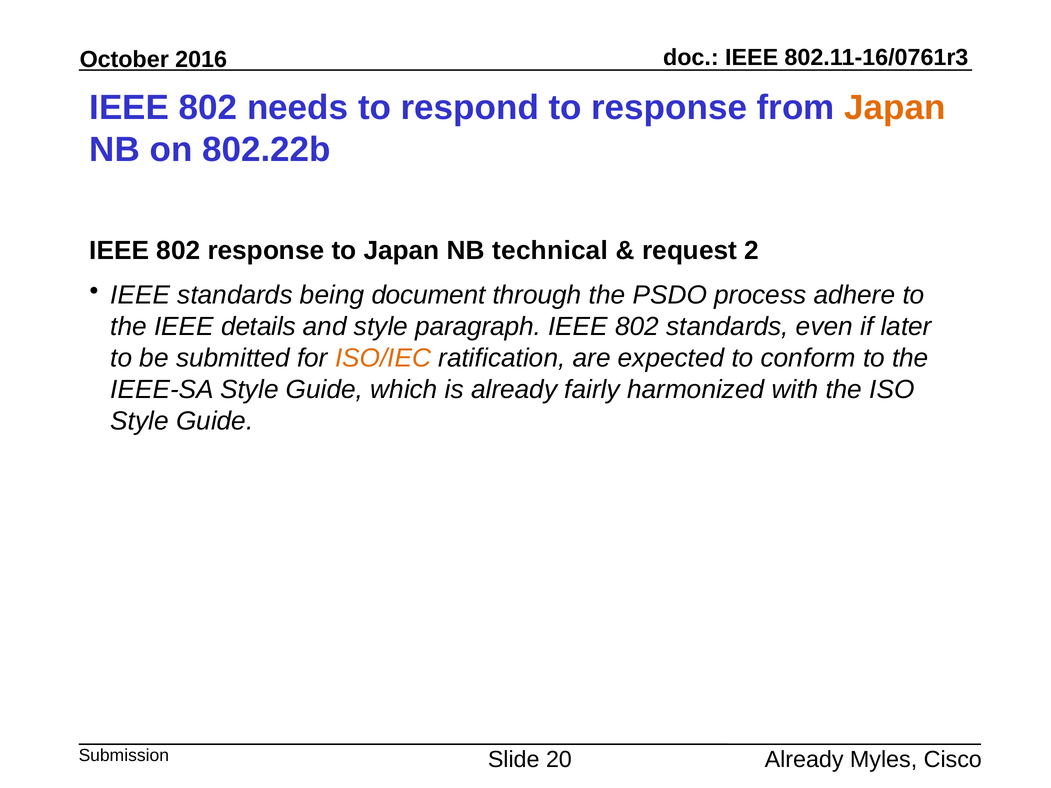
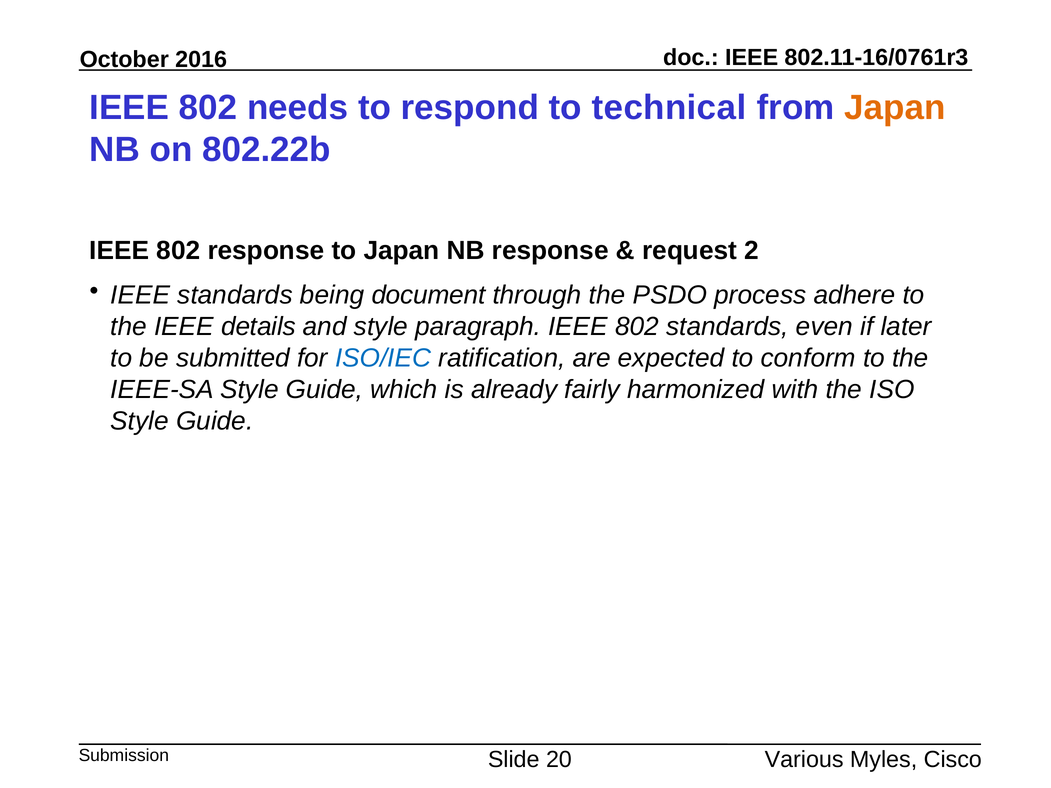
to response: response -> technical (669, 108)
NB technical: technical -> response (550, 251)
ISO/IEC colour: orange -> blue (383, 358)
Already: Already -> Various (804, 760)
